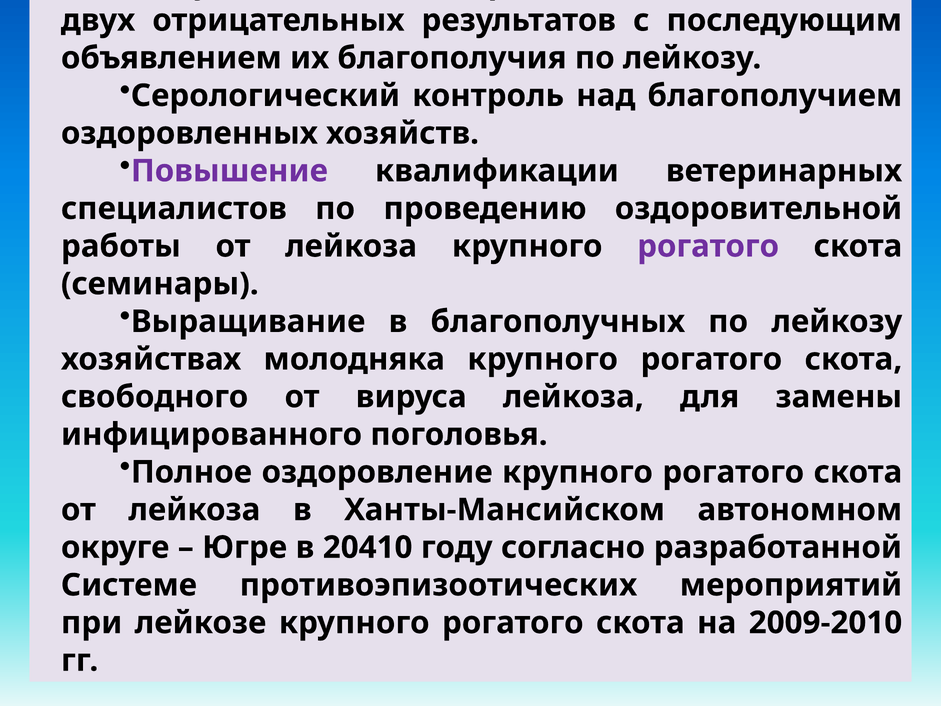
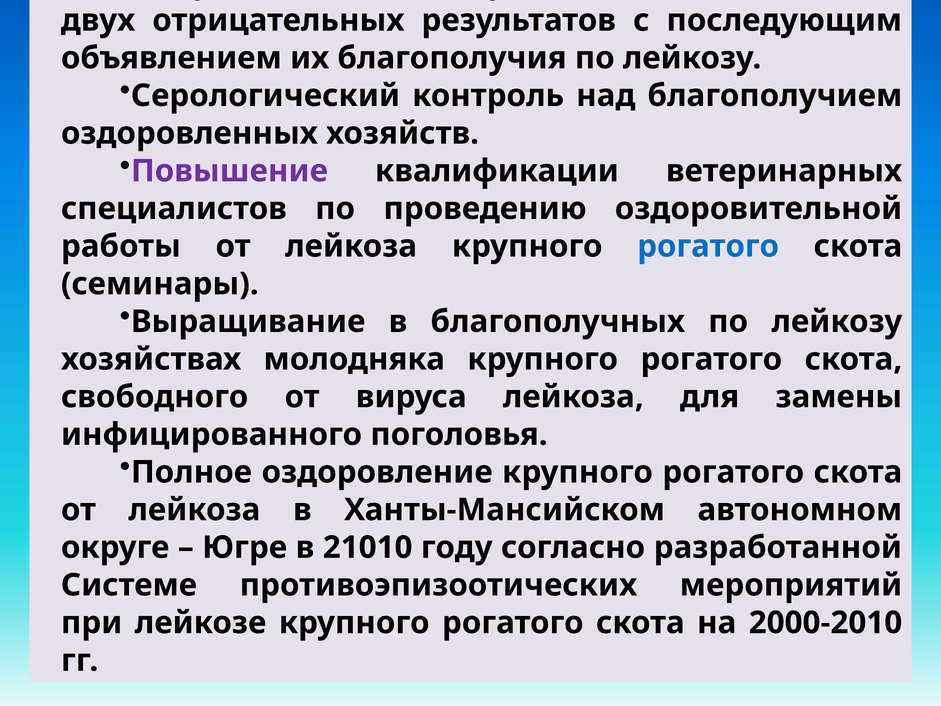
рогатого colour: purple -> blue (708, 246)
20410: 20410 -> 21010 (368, 547)
2009-2010: 2009-2010 -> 2000-2010 (825, 623)
